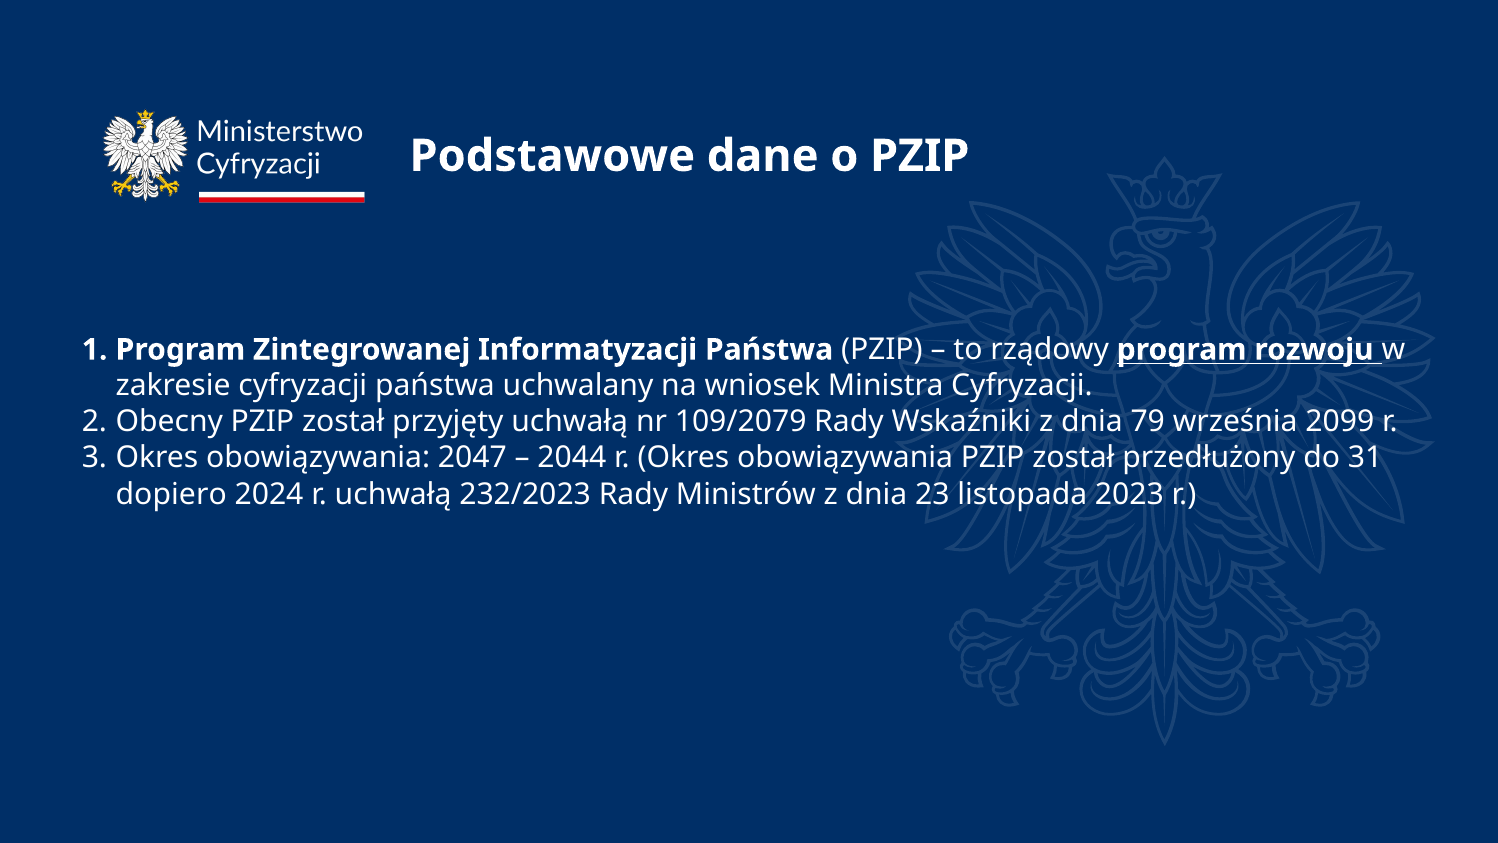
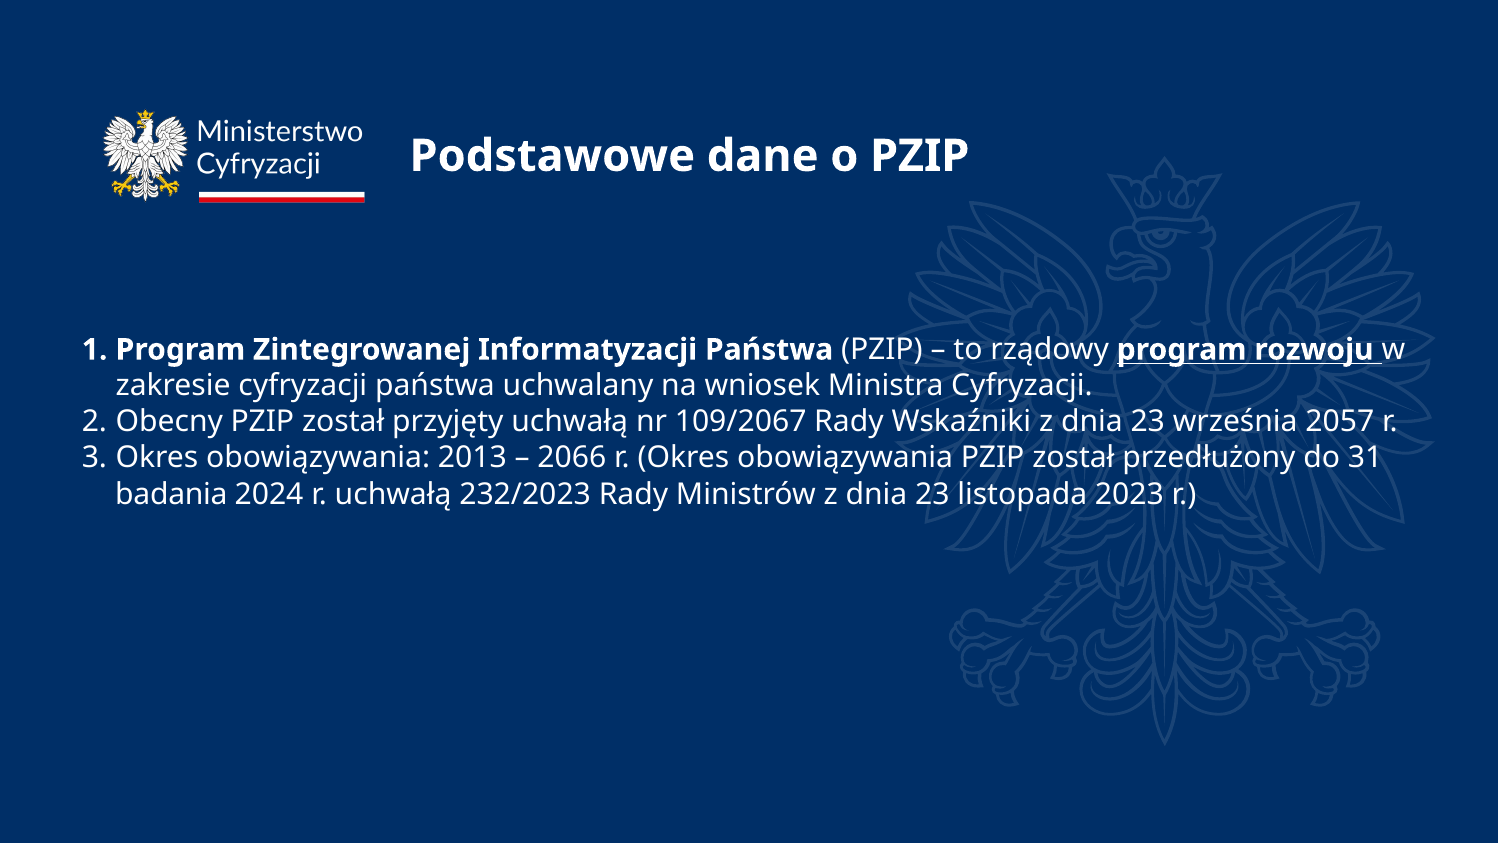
109/2079: 109/2079 -> 109/2067 (741, 422)
79: 79 -> 23 (1148, 422)
2099: 2099 -> 2057 (1340, 422)
2047: 2047 -> 2013 (472, 458)
2044: 2044 -> 2066 (572, 458)
dopiero: dopiero -> badania (171, 494)
